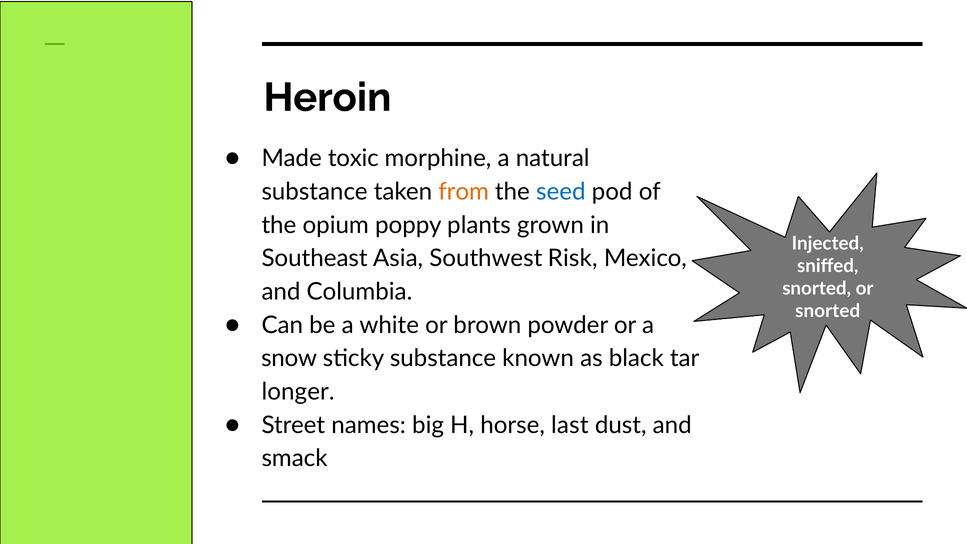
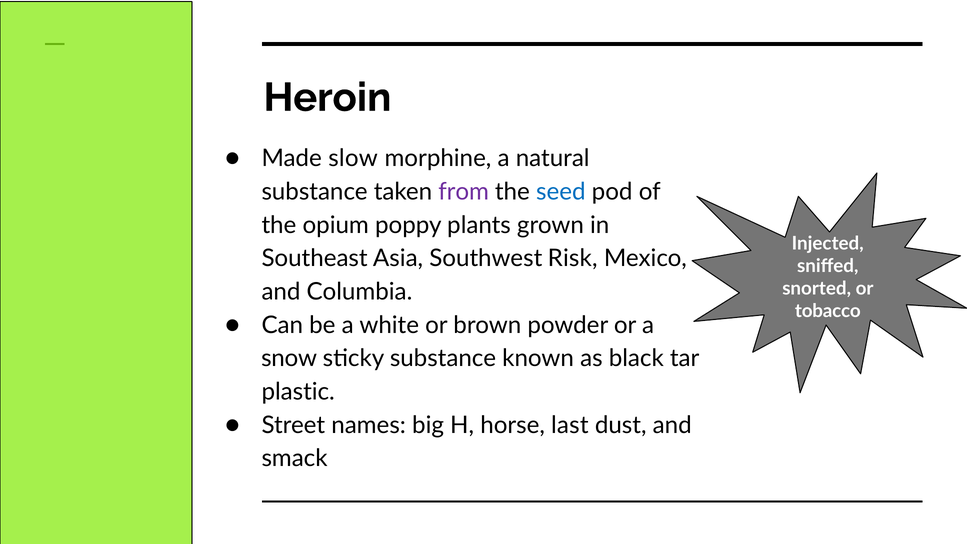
toxic: toxic -> slow (353, 158)
from colour: orange -> purple (464, 192)
snorted: snorted -> tobacco (828, 311)
longer: longer -> plastic (298, 392)
